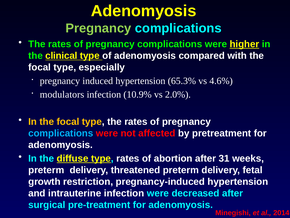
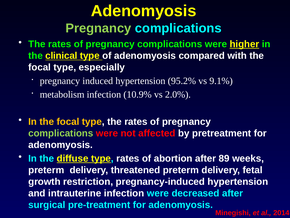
65.3%: 65.3% -> 95.2% (182, 81)
4.6%: 4.6% -> 9.1% (221, 81)
modulators: modulators -> metabolism (62, 94)
complications colour: light blue -> light green (61, 133)
31: 31 -> 89 (224, 158)
